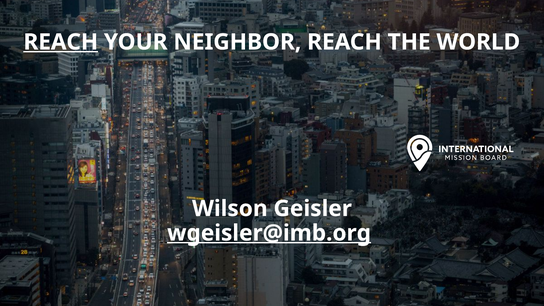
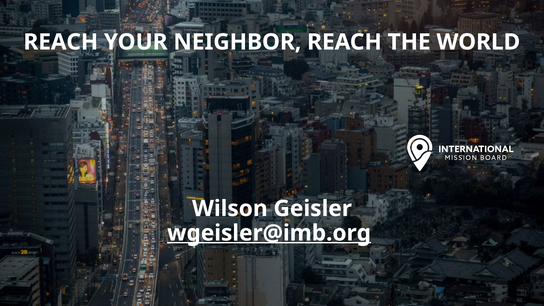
REACH underline: present -> none (61, 42)
